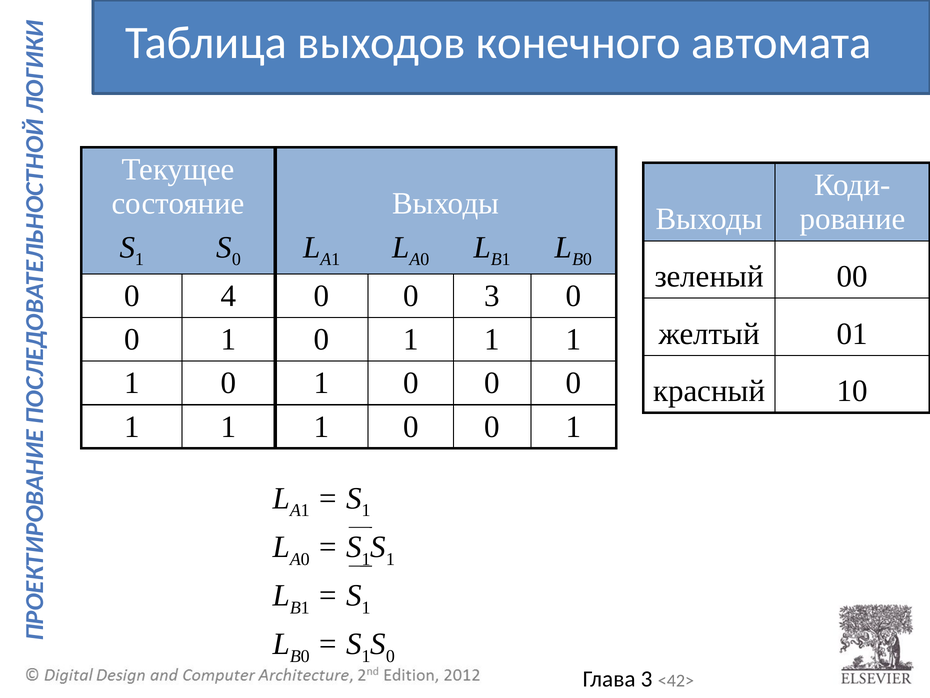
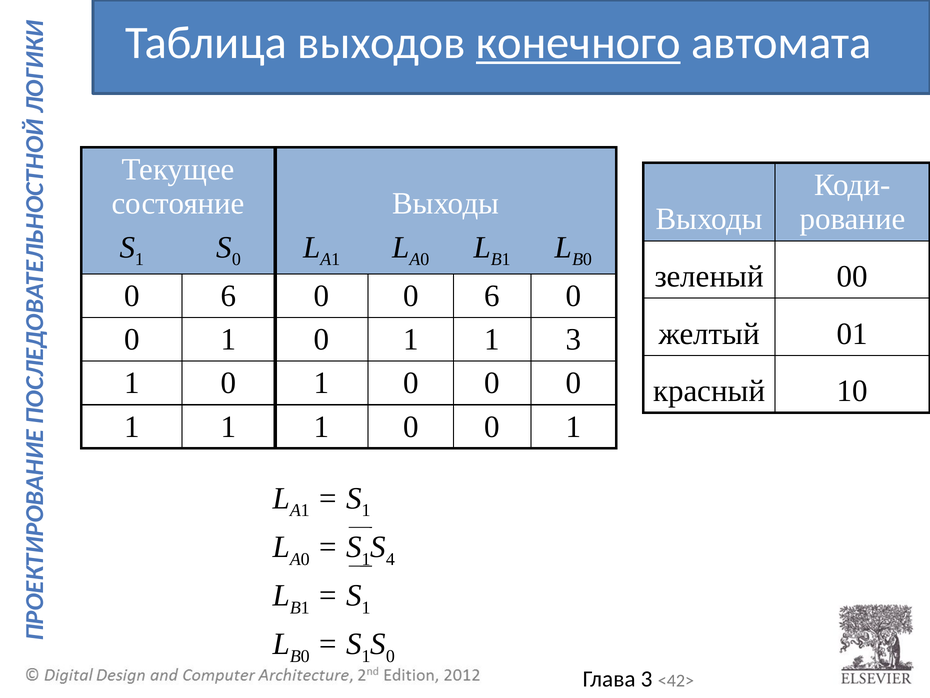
конечного underline: none -> present (578, 43)
4: 4 -> 6 (229, 296)
0 0 3: 3 -> 6 (492, 296)
1: 1 -> 3 (573, 339)
1: 1 -> 4 (390, 559)
